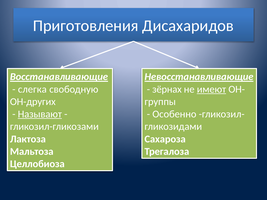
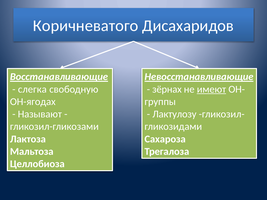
Приготовления: Приготовления -> Коричневатого (86, 26)
ОН-других: ОН-других -> ОН-ягодах (33, 102)
Называют underline: present -> none (40, 114)
Особенно: Особенно -> Лактулозу (174, 114)
